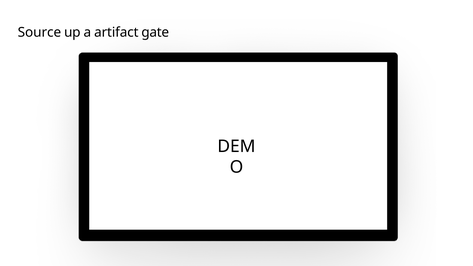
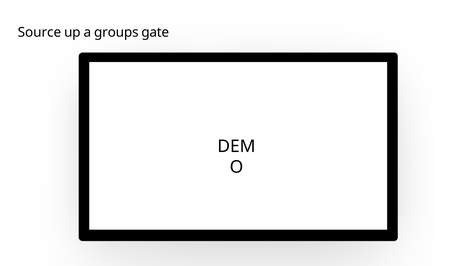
artifact: artifact -> groups (116, 32)
